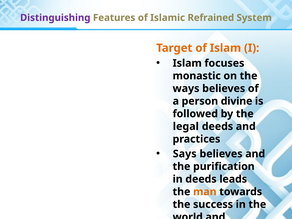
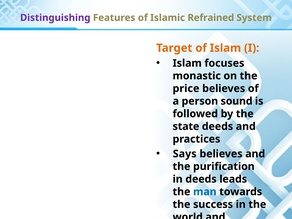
ways: ways -> price (186, 88)
divine: divine -> sound (237, 101)
legal: legal -> state (186, 126)
man colour: orange -> blue (205, 192)
